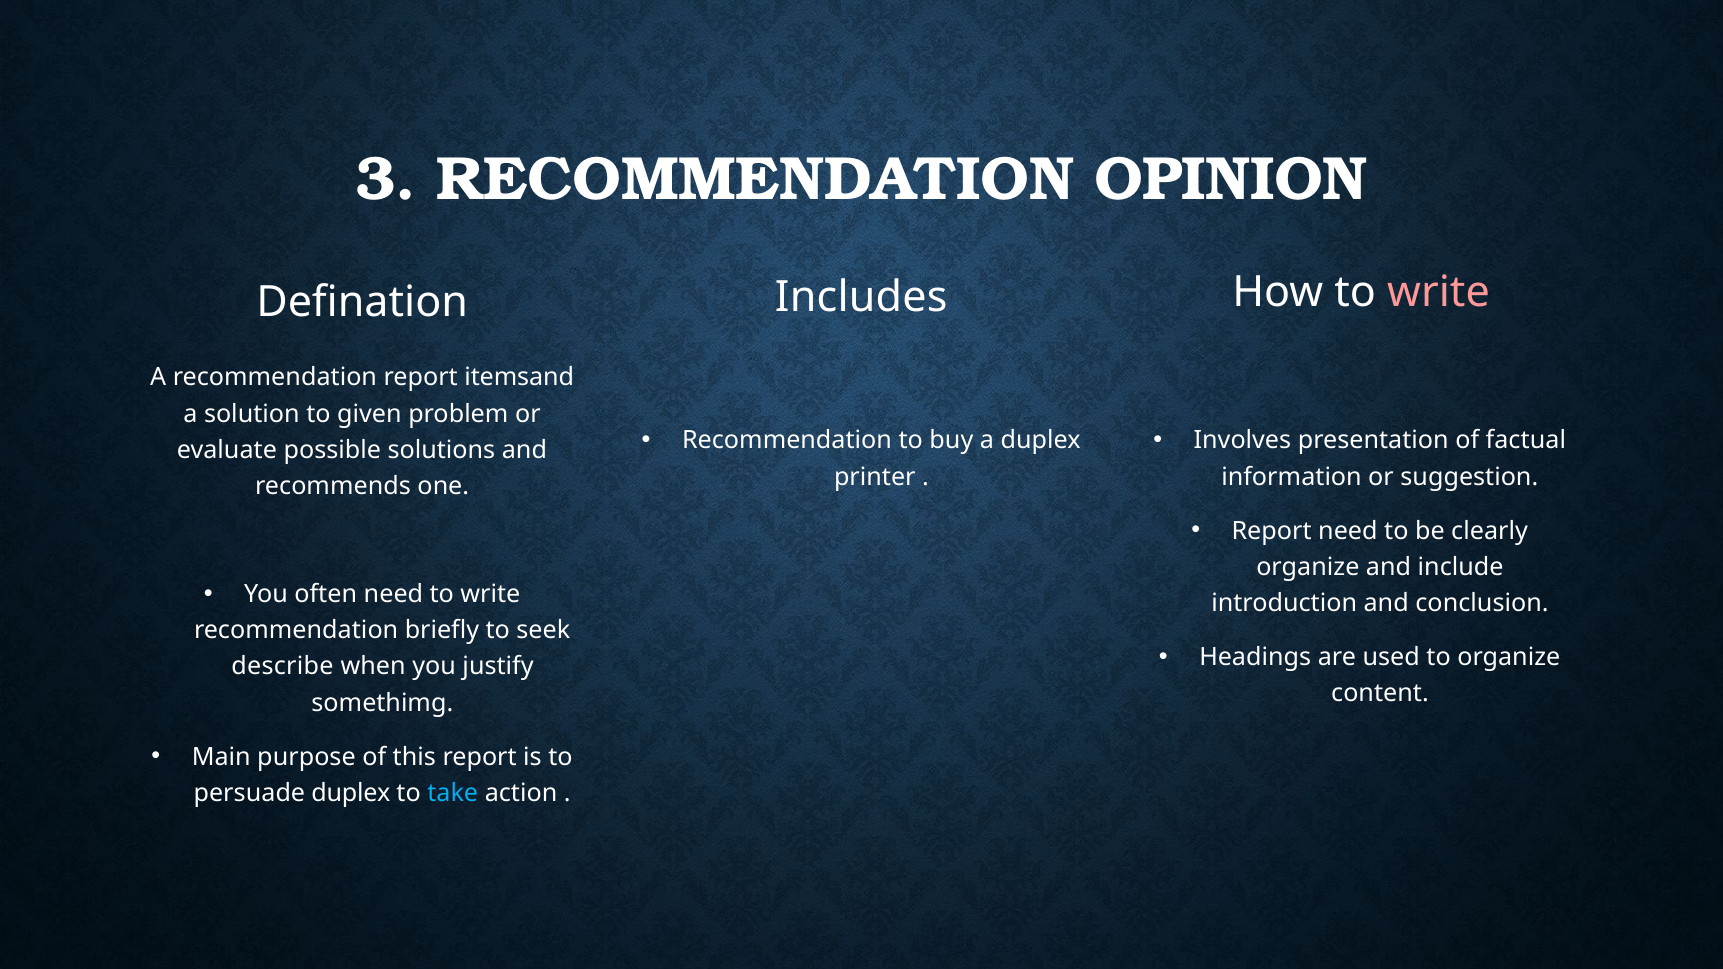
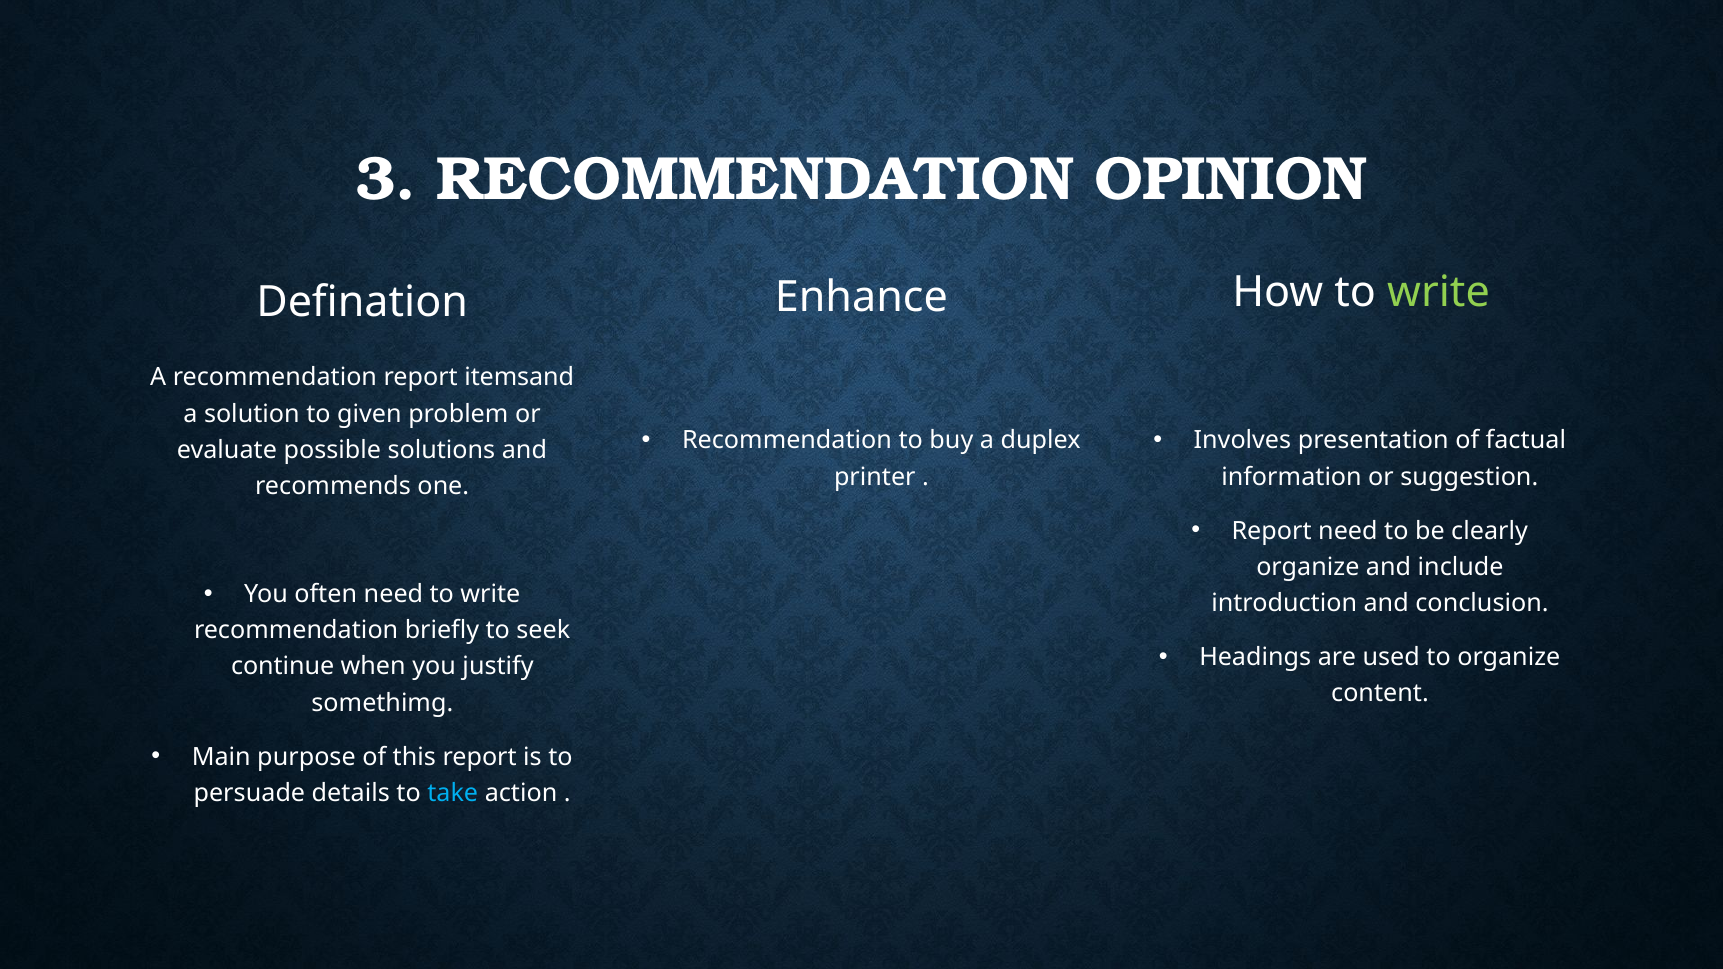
write colour: pink -> light green (1438, 292)
Includes: Includes -> Enhance (861, 297)
describe: describe -> continue (283, 667)
persuade duplex: duplex -> details (351, 793)
